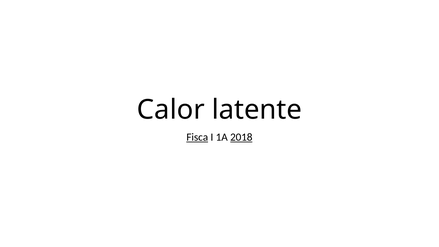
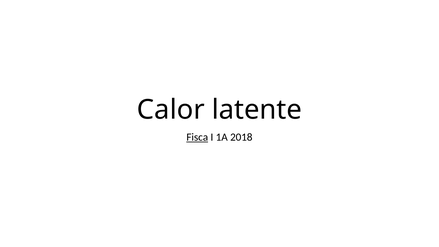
2018 underline: present -> none (241, 137)
